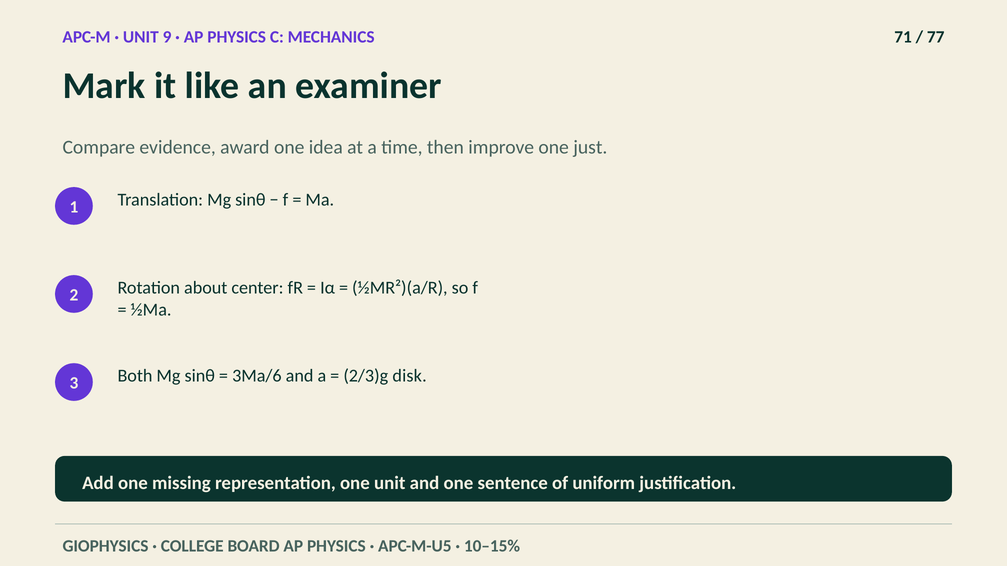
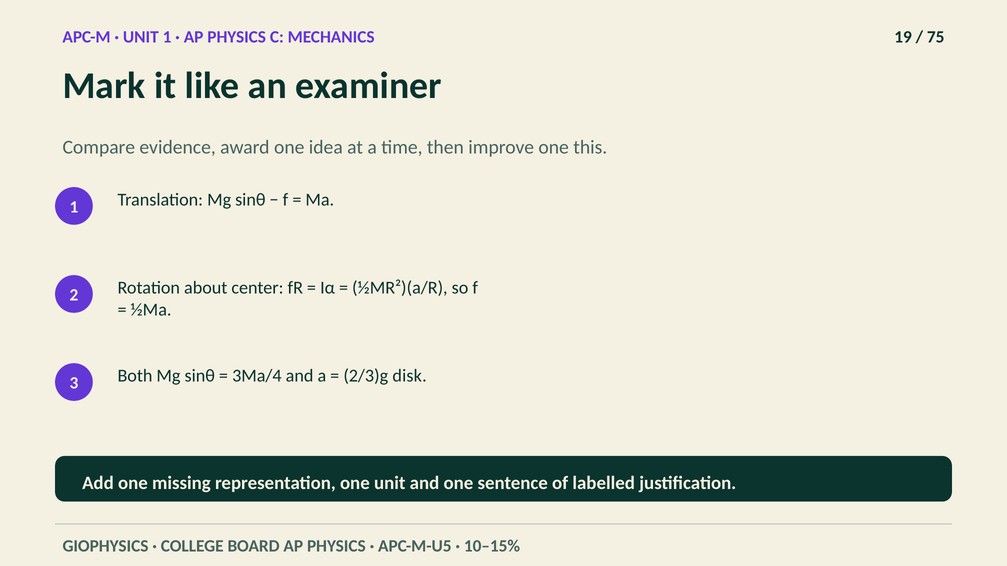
UNIT 9: 9 -> 1 (167, 37)
71: 71 -> 19 (903, 37)
77: 77 -> 75 (936, 37)
just: just -> this (590, 147)
3Ma/6: 3Ma/6 -> 3Ma/4 (257, 376)
uniform: uniform -> labelled (604, 484)
